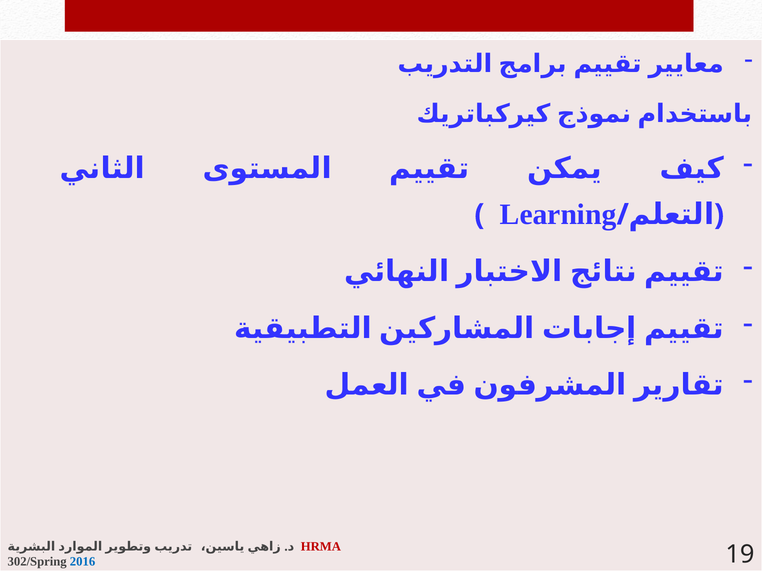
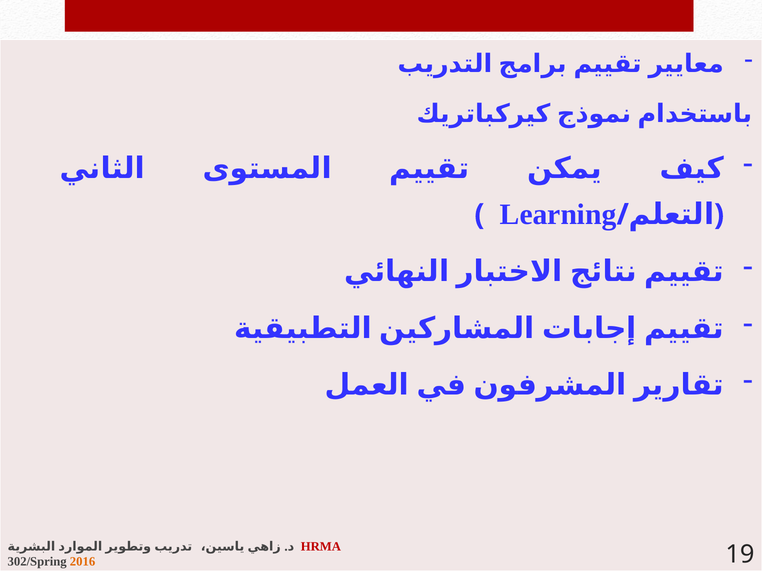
2016 colour: blue -> orange (83, 562)
